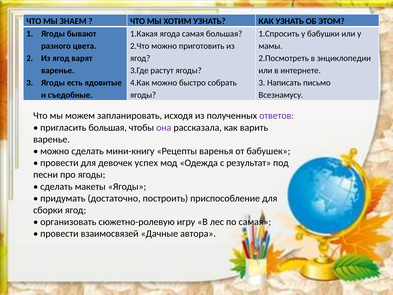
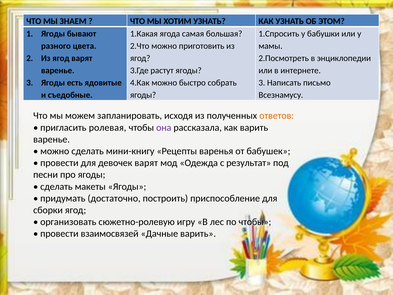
ответов colour: purple -> orange (277, 116)
пригласить большая: большая -> ролевая (108, 127)
девочек успех: успех -> варят (146, 163)
по самая: самая -> чтобы (255, 222)
Дачные автора: автора -> варить (198, 234)
